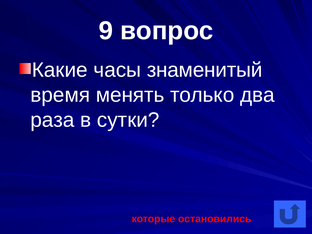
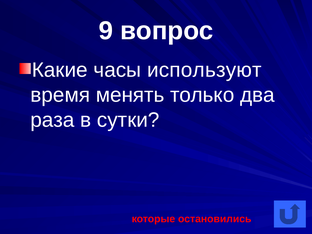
знаменитый: знаменитый -> используют (204, 70)
